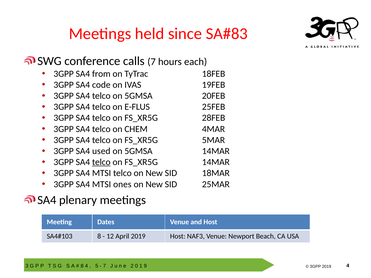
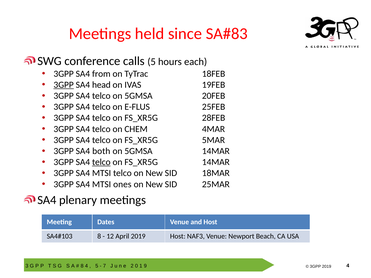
calls 7: 7 -> 5 (152, 62)
3GPP underline: none -> present (64, 85)
code: code -> head (101, 85)
used: used -> both (101, 151)
